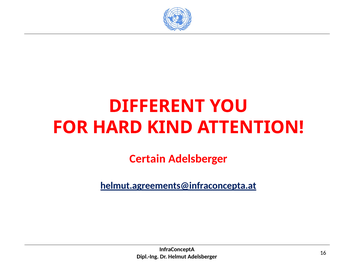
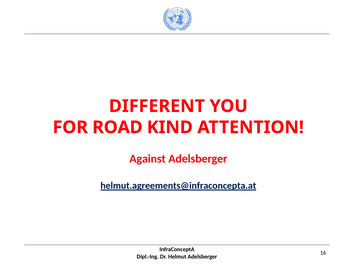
HARD: HARD -> ROAD (117, 128)
Certain: Certain -> Against (148, 159)
